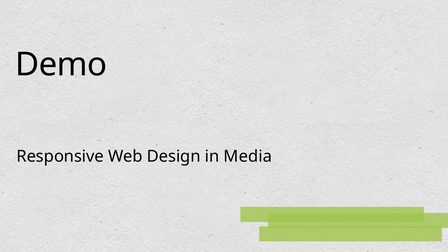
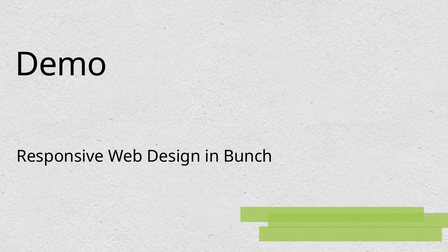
Media: Media -> Bunch (248, 157)
